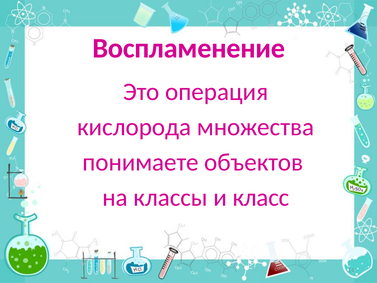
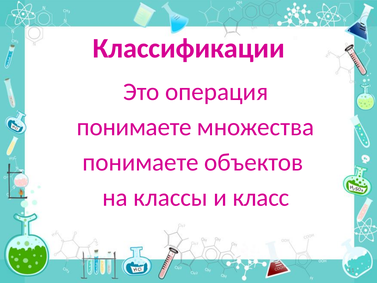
Воспламенение: Воспламенение -> Классификации (189, 48)
кислорода: кислорода -> понимаете (134, 127)
